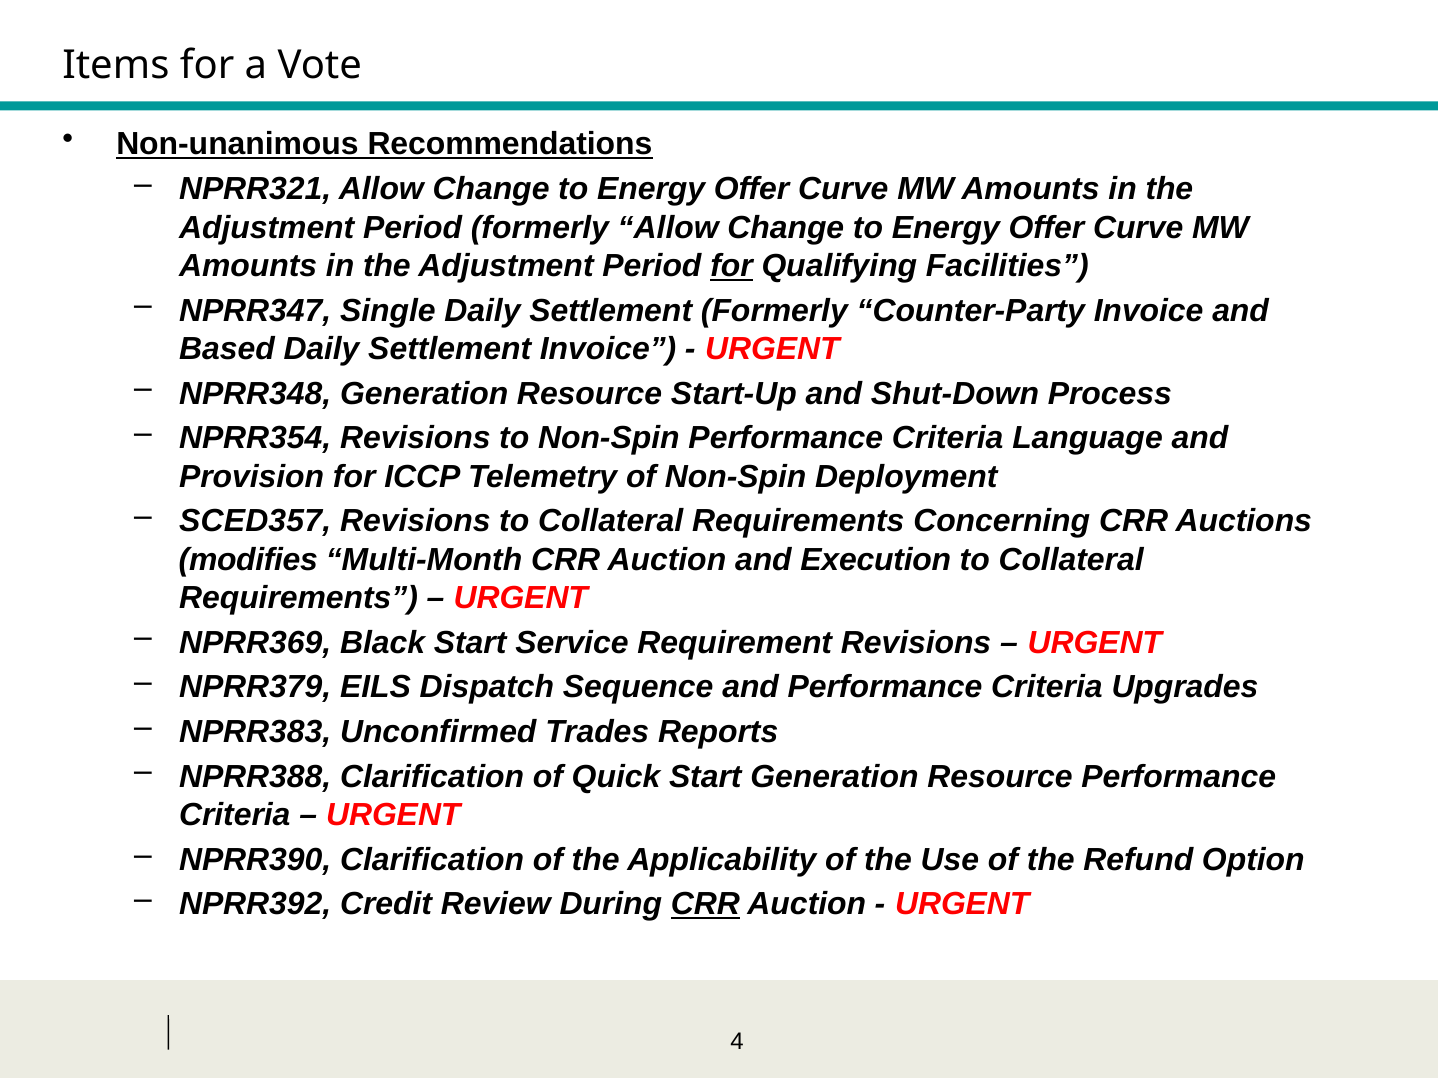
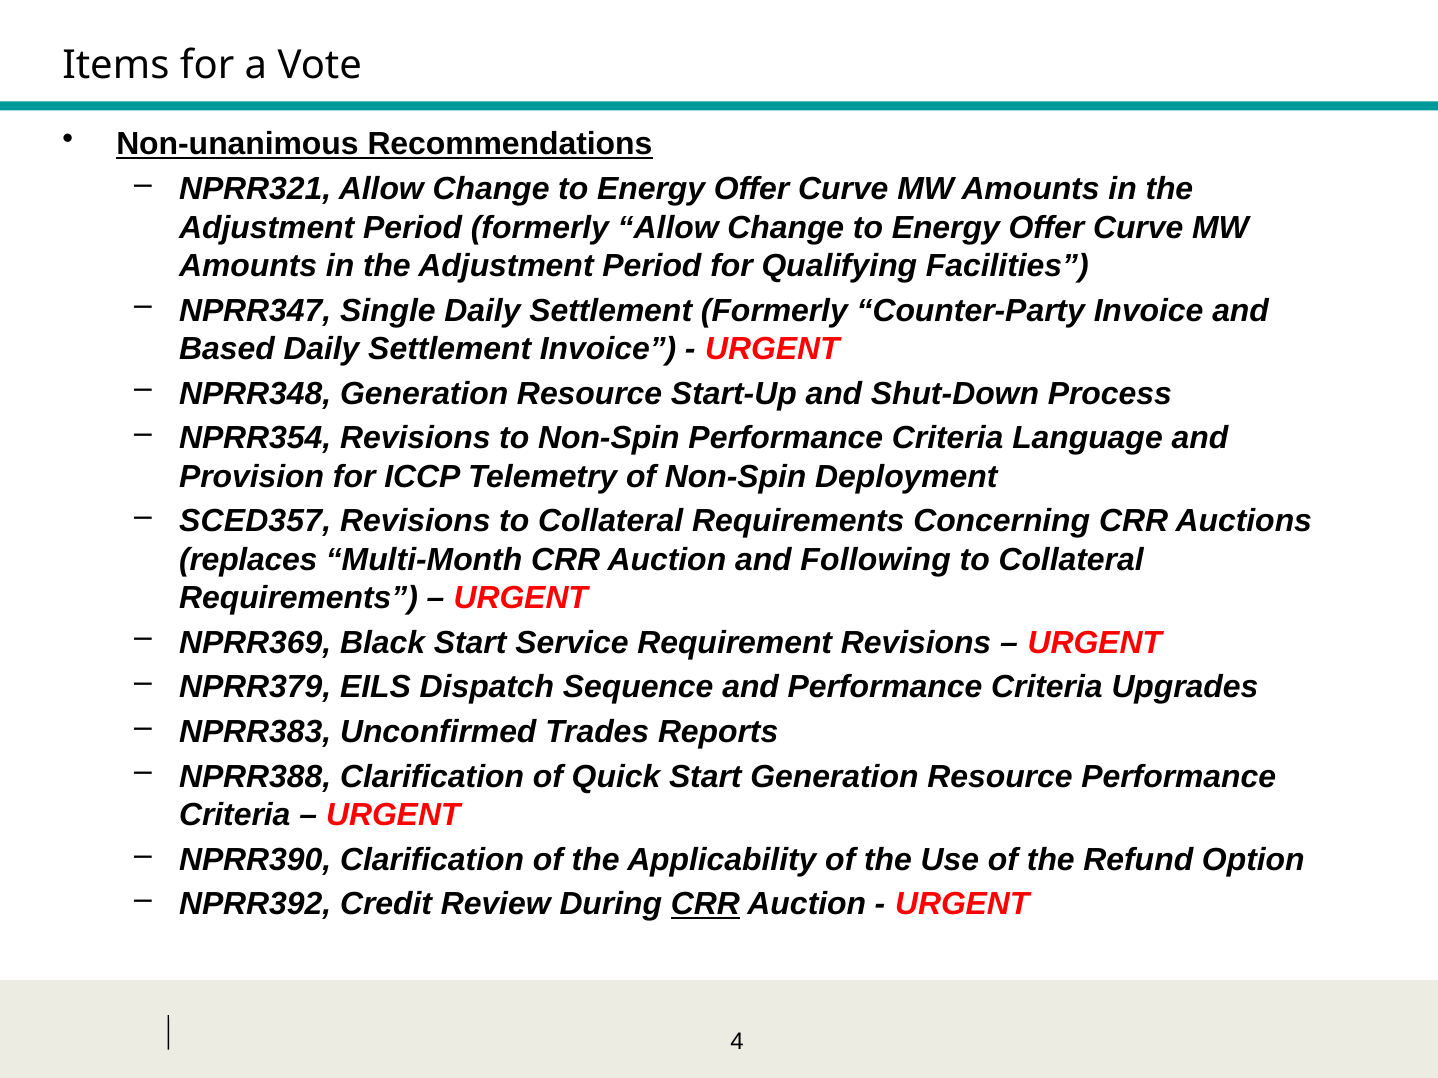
for underline: present -> none (732, 266)
modifies: modifies -> replaces (248, 560)
Execution: Execution -> Following (876, 560)
